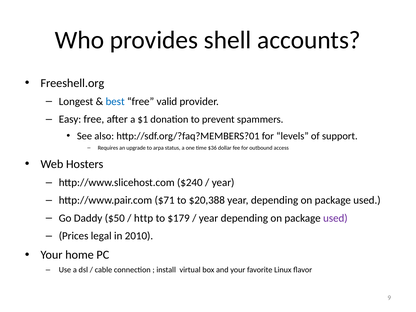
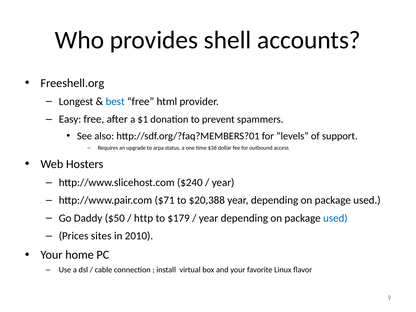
valid: valid -> html (167, 101)
used colour: purple -> blue (335, 218)
legal: legal -> sites (101, 236)
